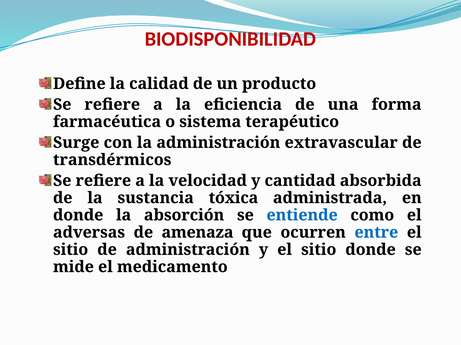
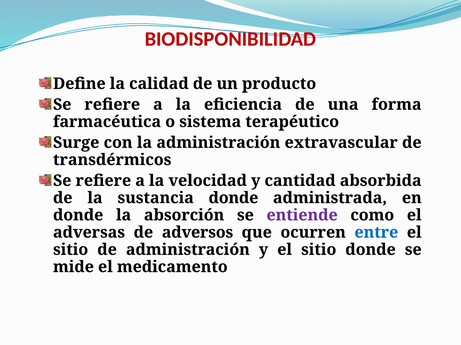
sustancia tóxica: tóxica -> donde (233, 198)
entiende colour: blue -> purple (302, 216)
amenaza: amenaza -> adversos (197, 233)
